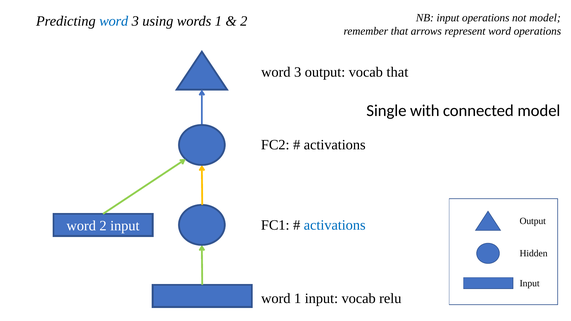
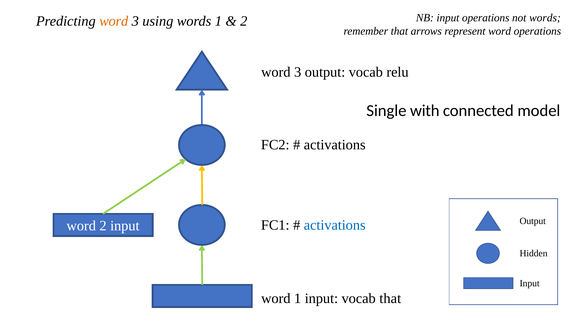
not model: model -> words (545, 18)
word colour: blue -> orange (114, 21)
vocab that: that -> relu (398, 72)
vocab relu: relu -> that (390, 299)
